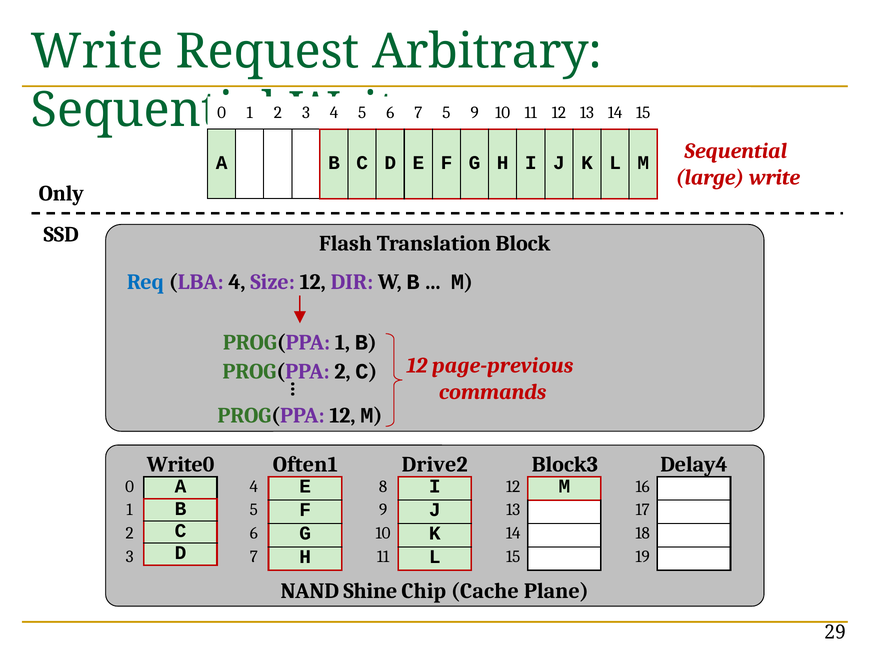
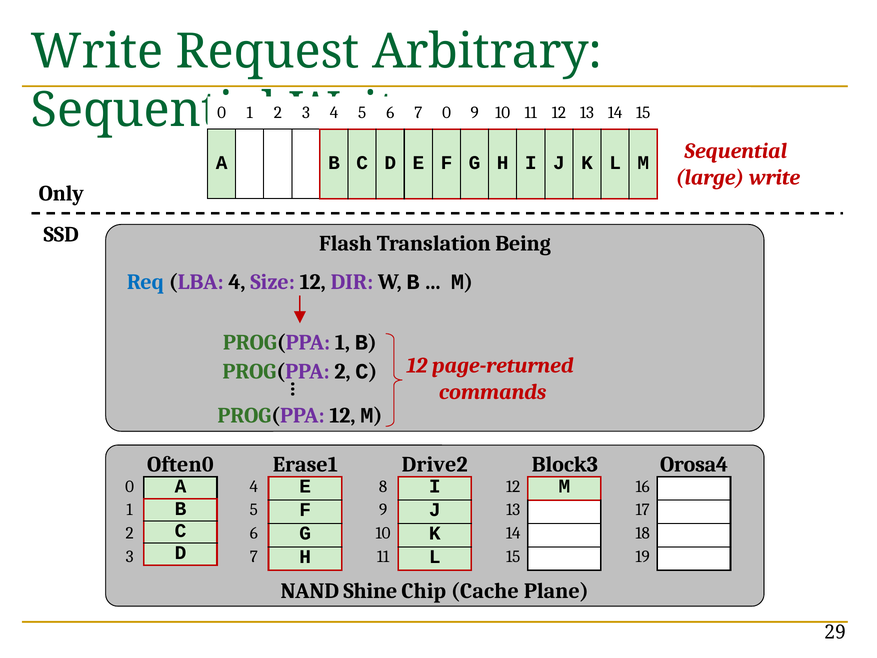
5: 5 -> 0 (447, 113)
Block: Block -> Being (523, 244)
page-previous: page-previous -> page-returned (503, 366)
Write0: Write0 -> Often0 (180, 464)
Often1: Often1 -> Erase1 (305, 464)
Delay4: Delay4 -> Orosa4 (694, 464)
